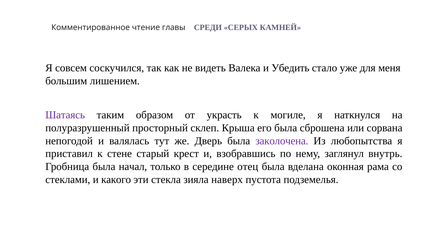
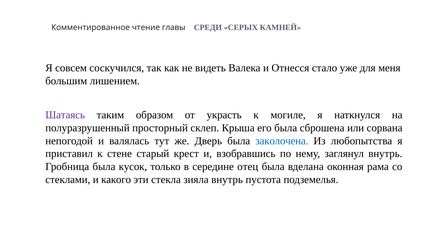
Убедить: Убедить -> Отнесся (290, 68)
заколочена colour: purple -> blue (282, 141)
начал: начал -> кусок (133, 167)
зияла наверх: наверх -> внутрь (227, 179)
